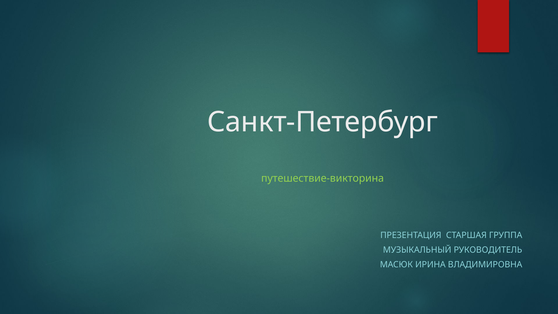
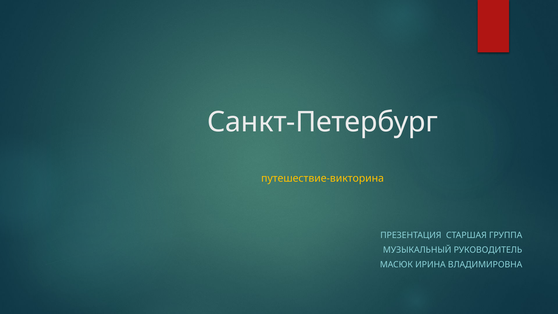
путешествие-викторина colour: light green -> yellow (323, 178)
